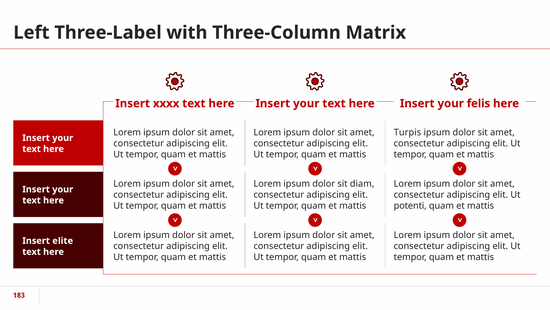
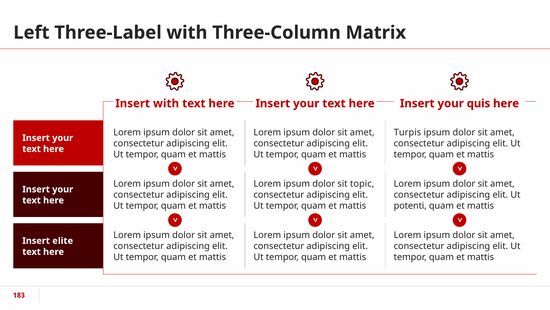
Insert xxxx: xxxx -> with (166, 103)
felis: felis -> quis (478, 103)
diam: diam -> topic (362, 183)
